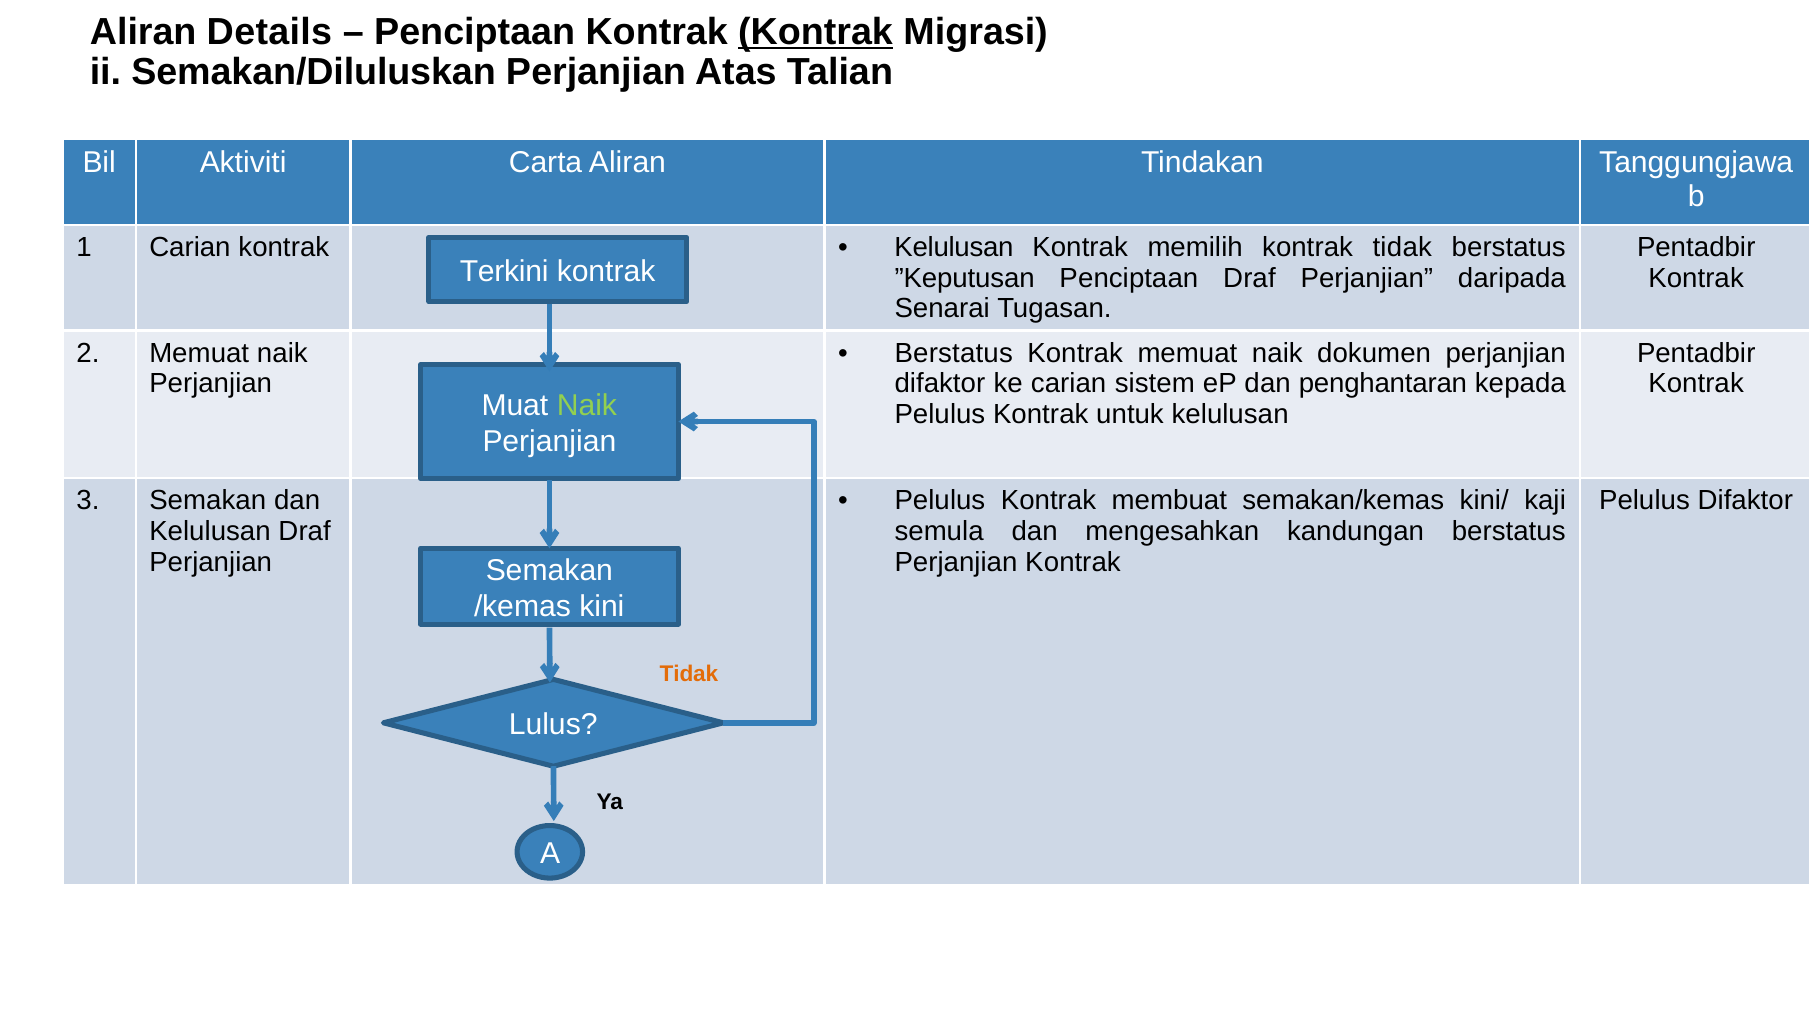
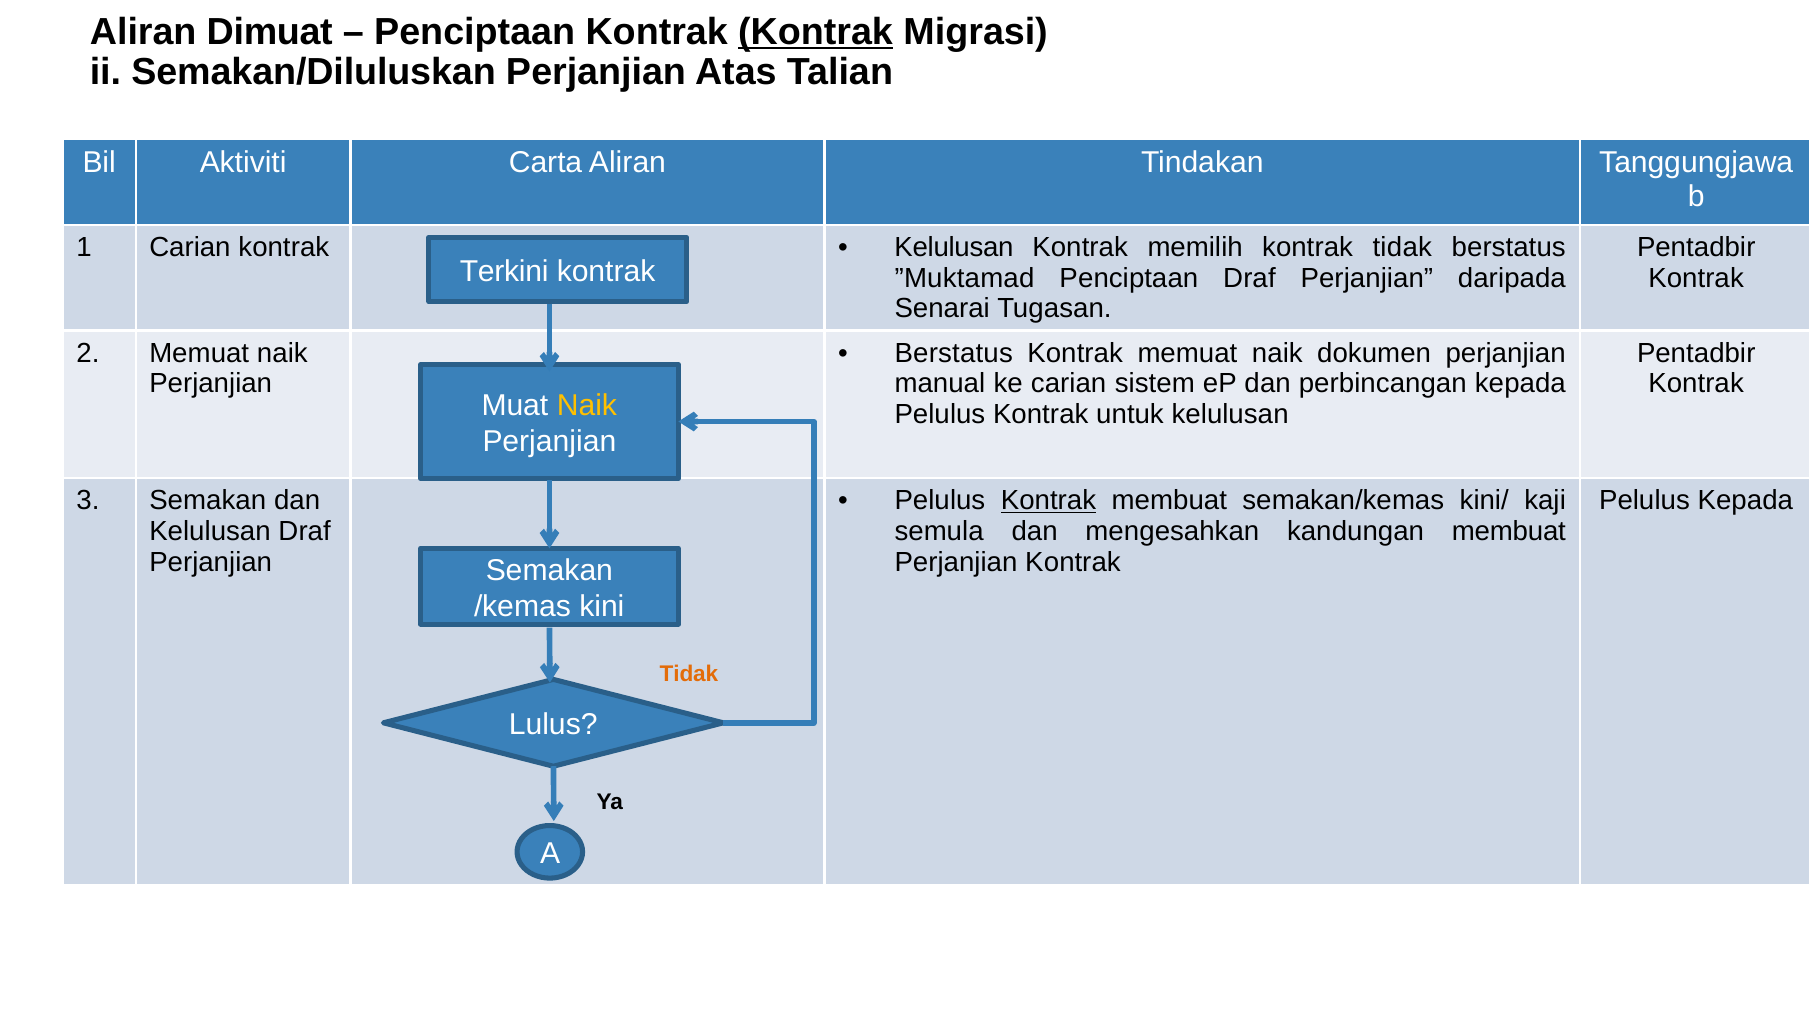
Details: Details -> Dimuat (270, 32)
”Keputusan: ”Keputusan -> ”Muktamad (965, 278)
difaktor: difaktor -> manual (940, 384)
penghantaran: penghantaran -> perbincangan (1383, 384)
Naik colour: light green -> yellow (587, 406)
Kontrak underline: none -> present (1049, 501)
Pelulus Difaktor: Difaktor -> Kepada (1745, 501)
kandungan berstatus: berstatus -> membuat (1509, 532)
